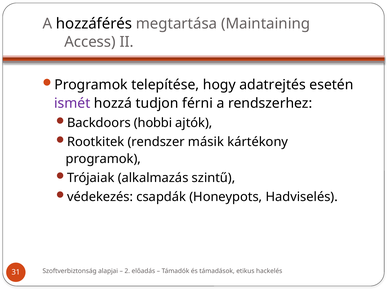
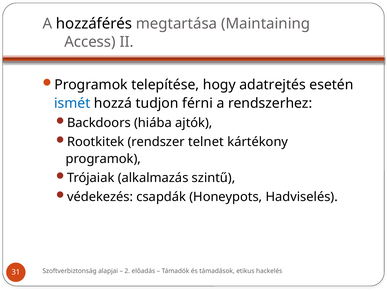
ismét colour: purple -> blue (72, 103)
hobbi: hobbi -> hiába (153, 123)
másik: másik -> telnet (206, 142)
